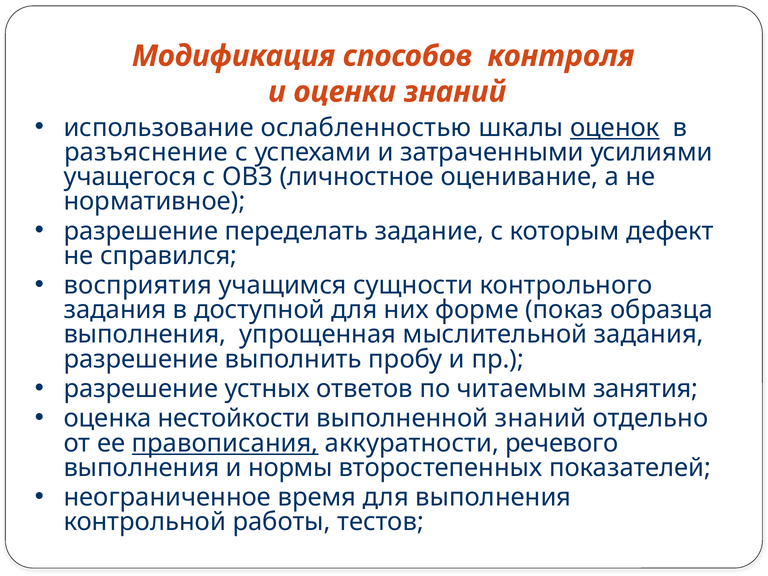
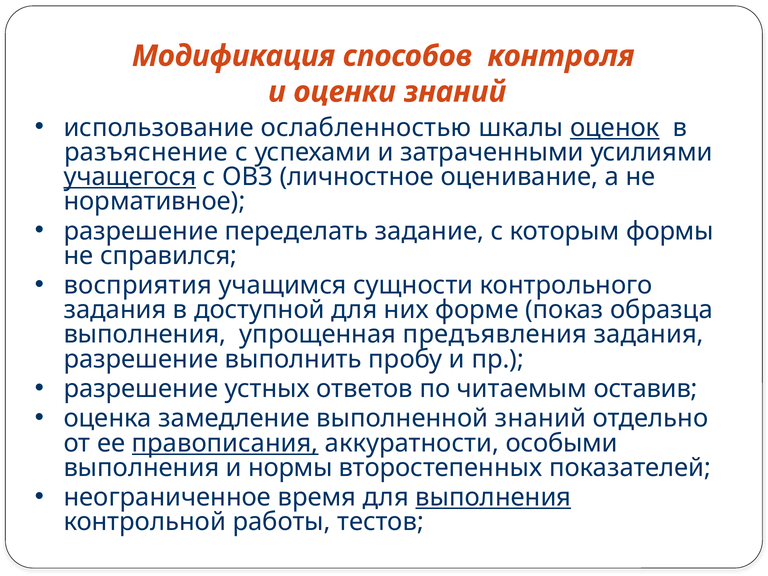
учащегося underline: none -> present (130, 177)
дефект: дефект -> формы (670, 231)
мыслительной: мыслительной -> предъявления (495, 335)
занятия: занятия -> оставив (646, 389)
нестойкости: нестойкости -> замедление (234, 418)
речевого: речевого -> особыми (562, 443)
выполнения underline: none -> present (493, 497)
